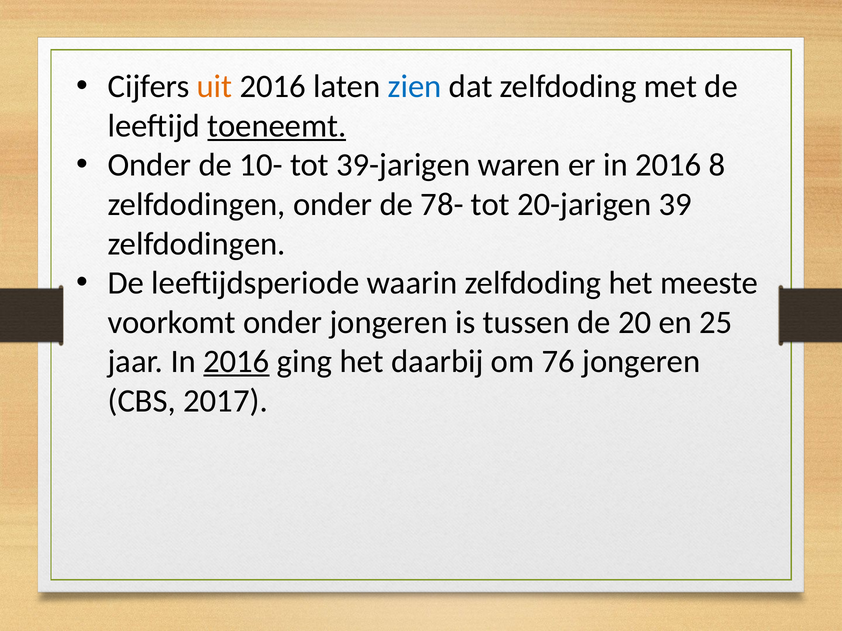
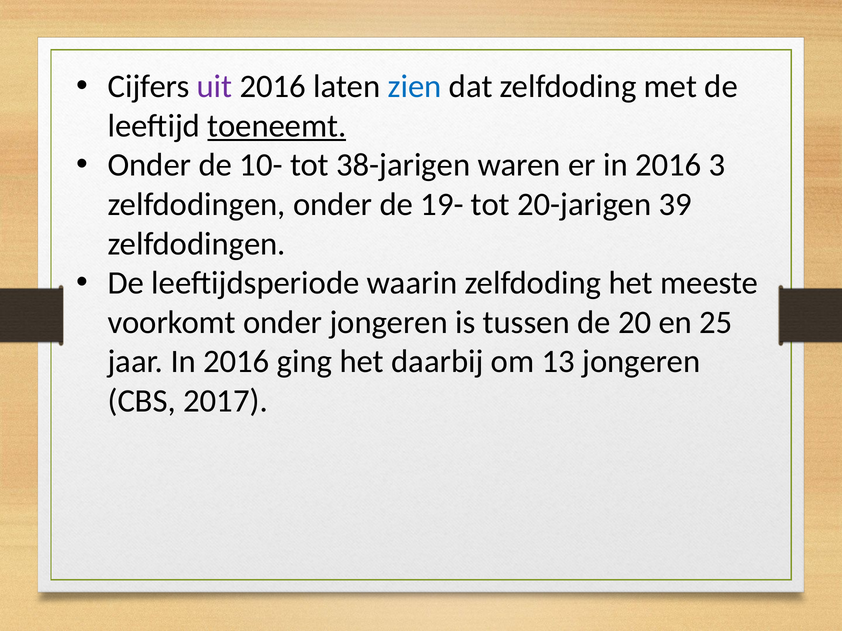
uit colour: orange -> purple (215, 87)
39-jarigen: 39-jarigen -> 38-jarigen (403, 165)
8: 8 -> 3 (717, 165)
78-: 78- -> 19- (442, 205)
2016 underline: present -> none (236, 362)
76: 76 -> 13 (558, 362)
